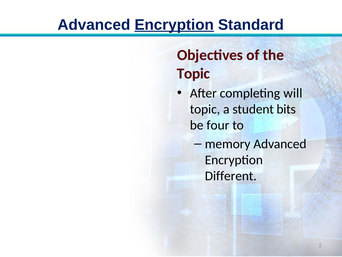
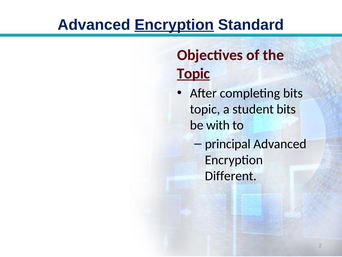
Topic underline: none -> present (193, 73)
completing will: will -> bits (293, 93)
four: four -> with (218, 125)
memory: memory -> principal (228, 144)
